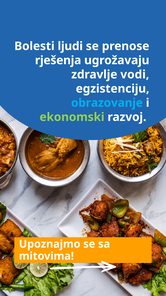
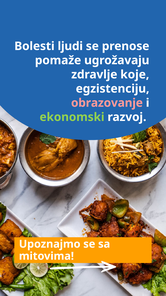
rješenja: rješenja -> pomaže (58, 60)
vodi: vodi -> koje (135, 74)
obrazovanje colour: light blue -> pink (107, 103)
